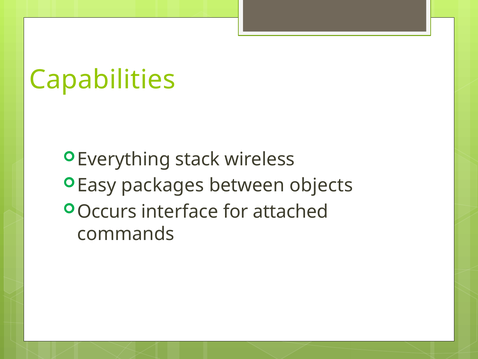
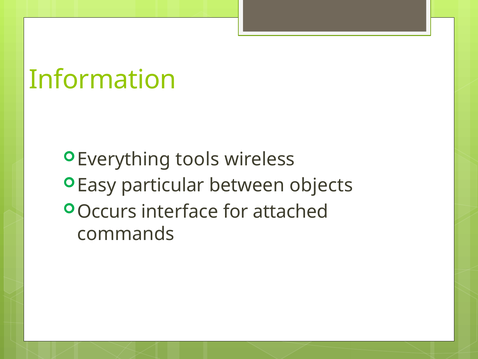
Capabilities: Capabilities -> Information (103, 79)
stack: stack -> tools (197, 159)
packages: packages -> particular (163, 185)
